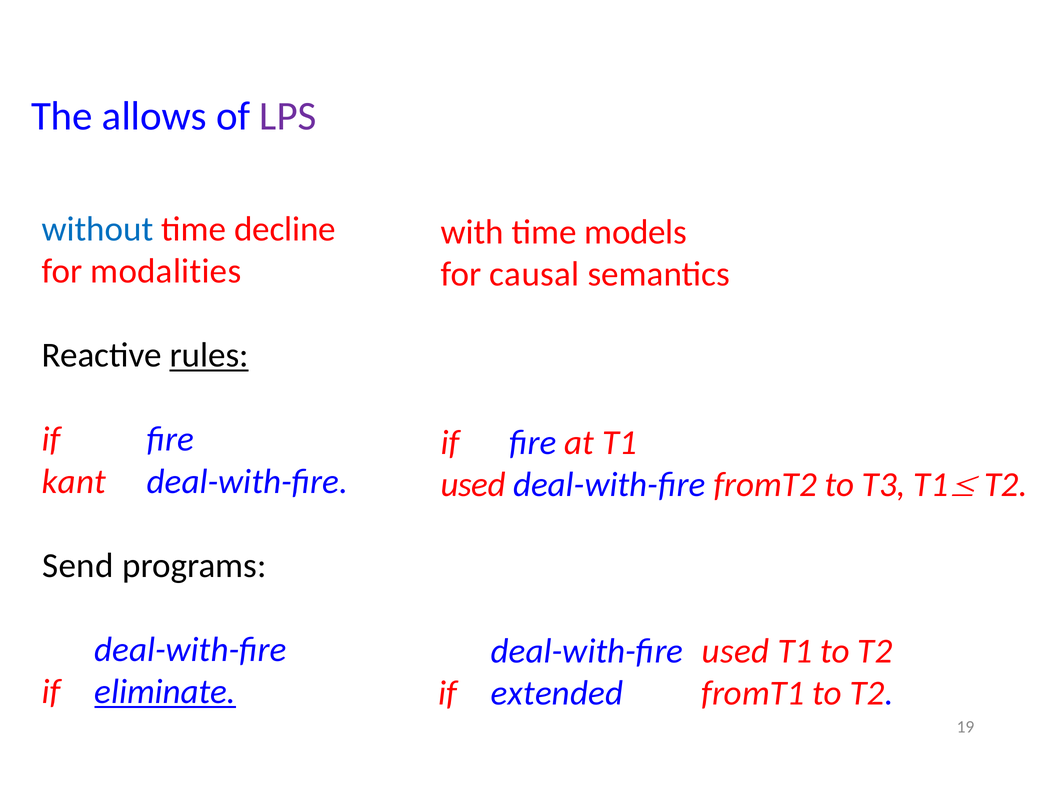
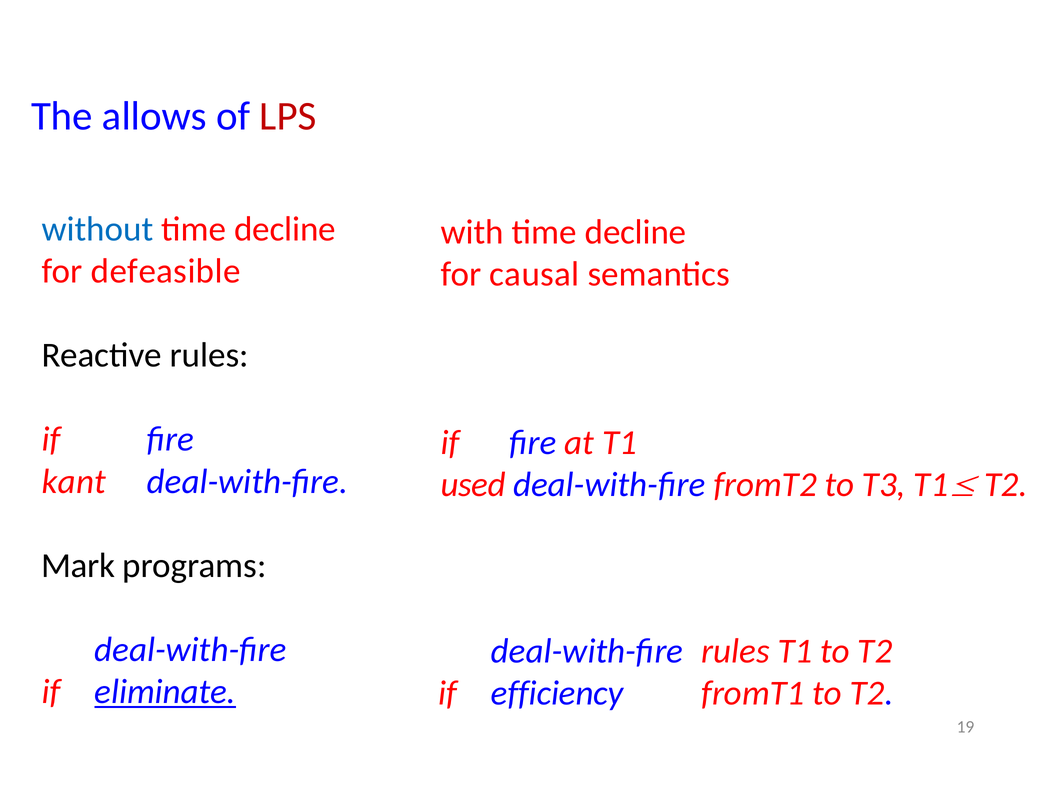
LPS colour: purple -> red (288, 116)
with time models: models -> decline (636, 232)
modalities: modalities -> defeasible (166, 271)
rules underline: present -> none (209, 355)
Send: Send -> Mark (78, 566)
deal-with-fire used: used -> rules (736, 651)
extended: extended -> efficiency (557, 693)
